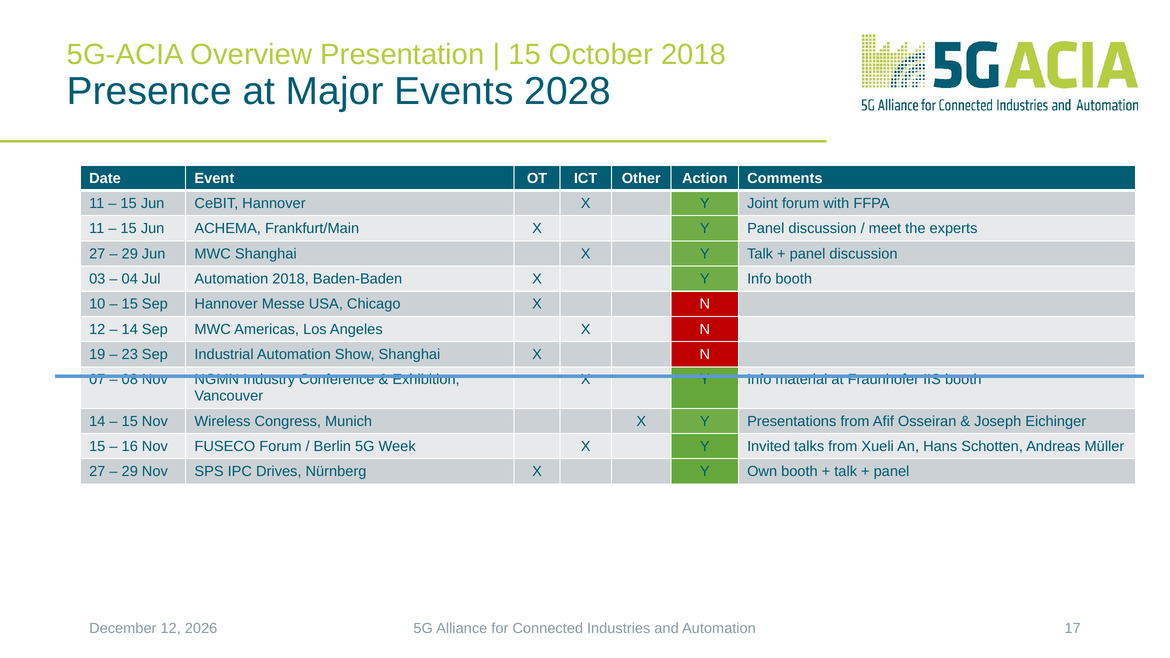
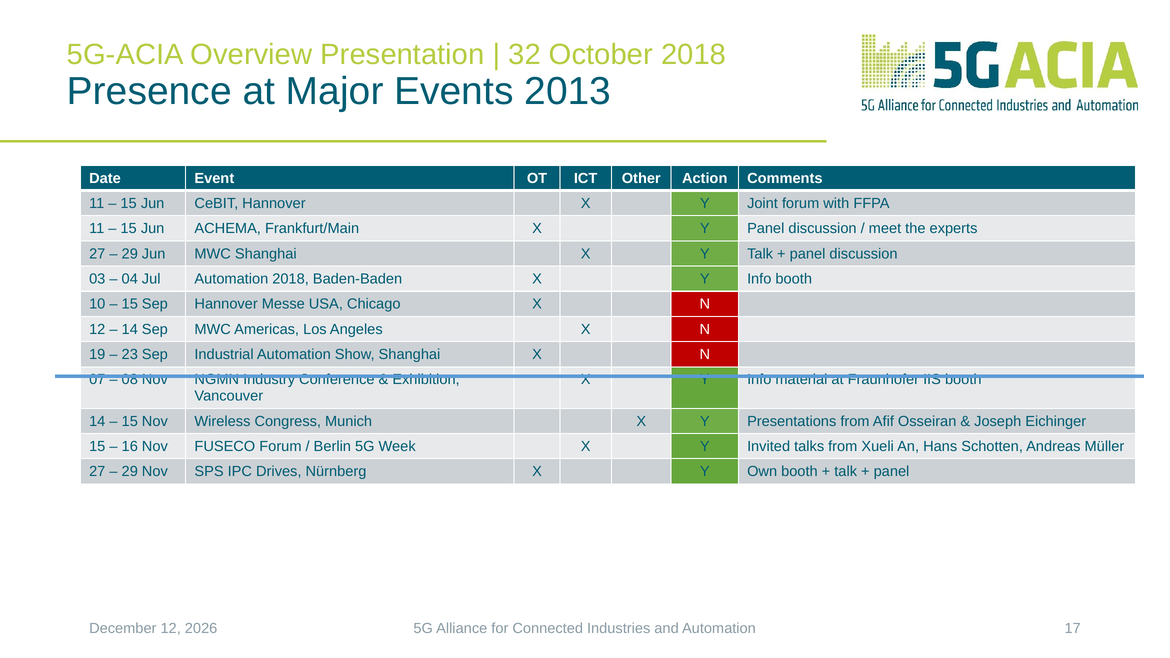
15: 15 -> 32 (525, 55)
2028: 2028 -> 2013 (568, 92)
